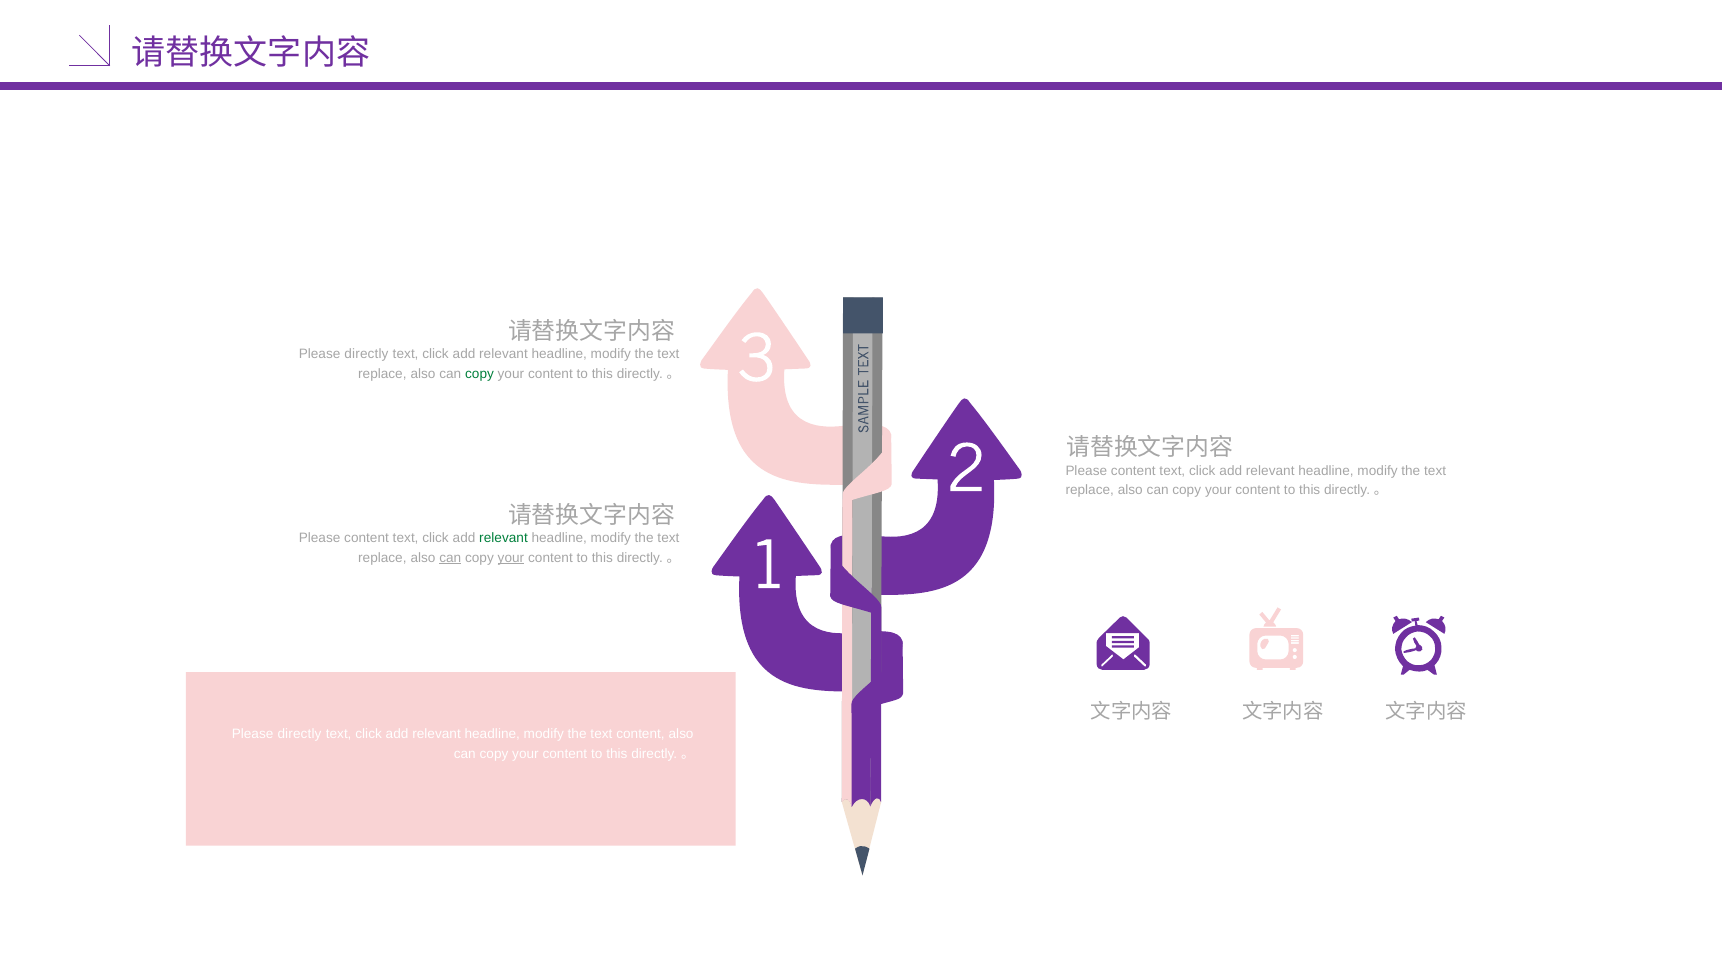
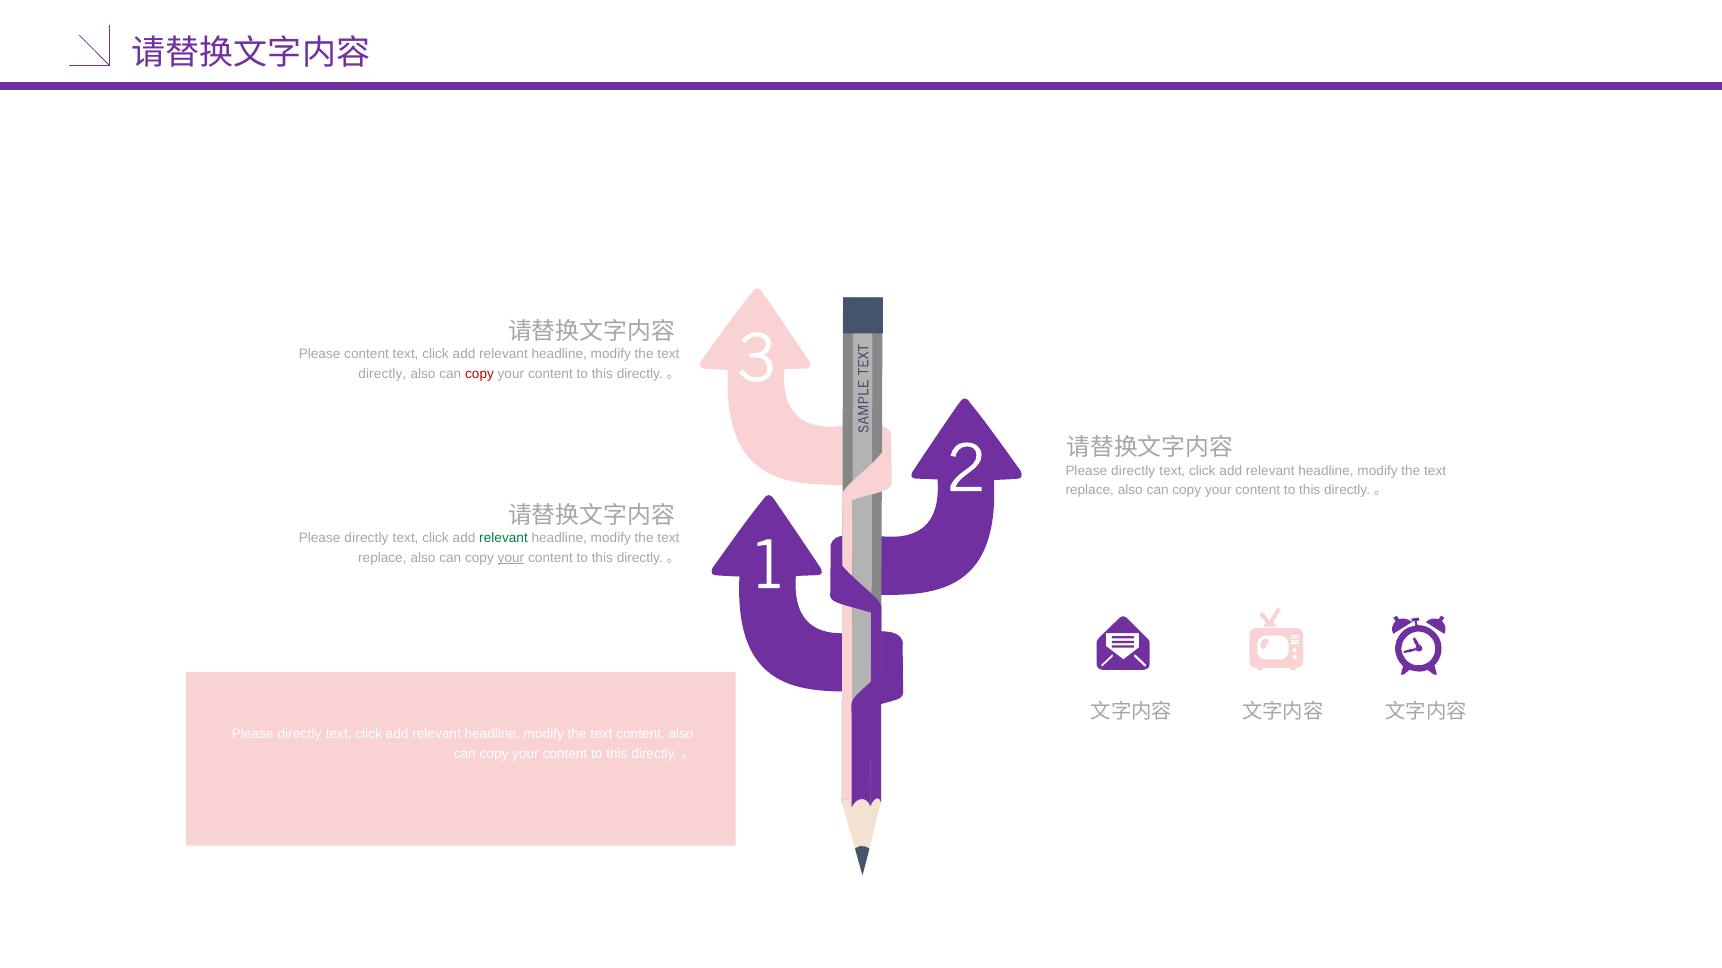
directly: directly -> content (367, 355)
replace: replace -> directly (382, 374)
copy colour: green -> red (480, 374)
content: content -> directly (1133, 471)
content: content -> directly (366, 538)
can underline: present -> none (450, 558)
